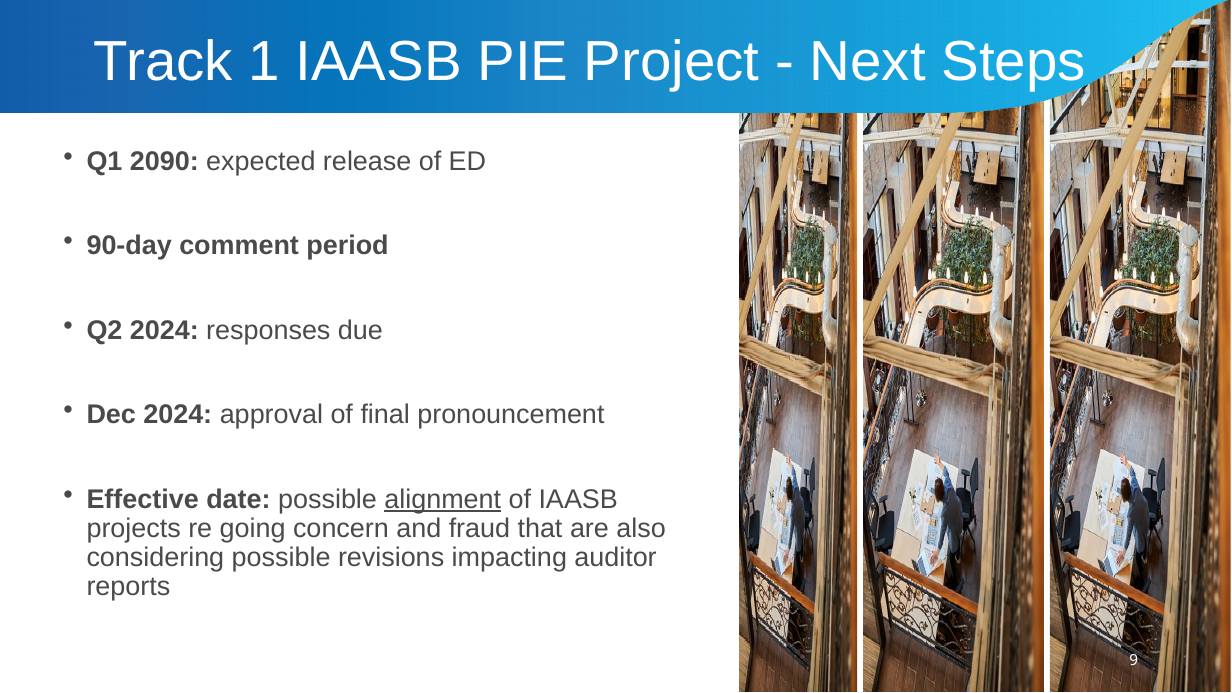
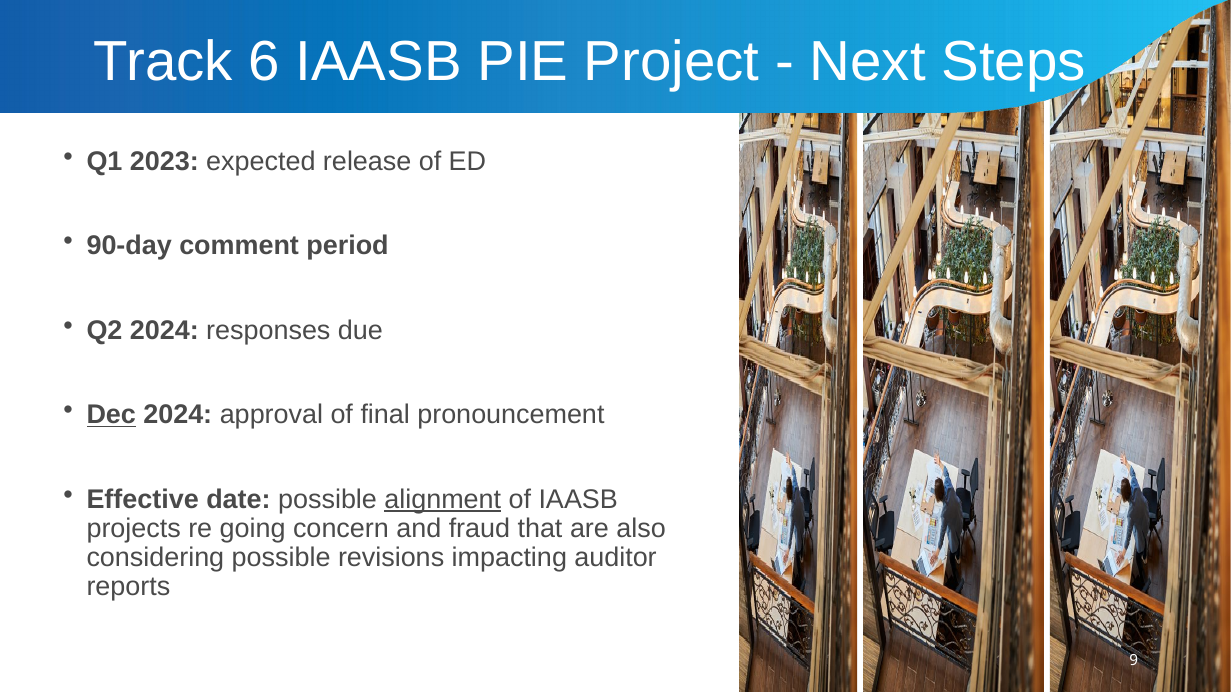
1: 1 -> 6 (264, 62)
2090: 2090 -> 2023 (164, 161)
Dec underline: none -> present (111, 415)
